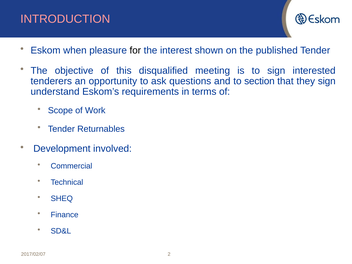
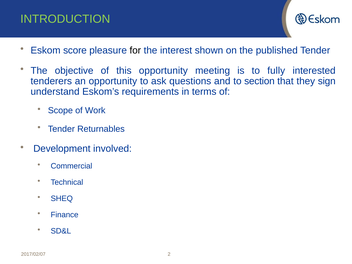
INTRODUCTION colour: pink -> light green (65, 19)
when: when -> score (75, 50)
this disqualified: disqualified -> opportunity (163, 71)
to sign: sign -> fully (276, 71)
